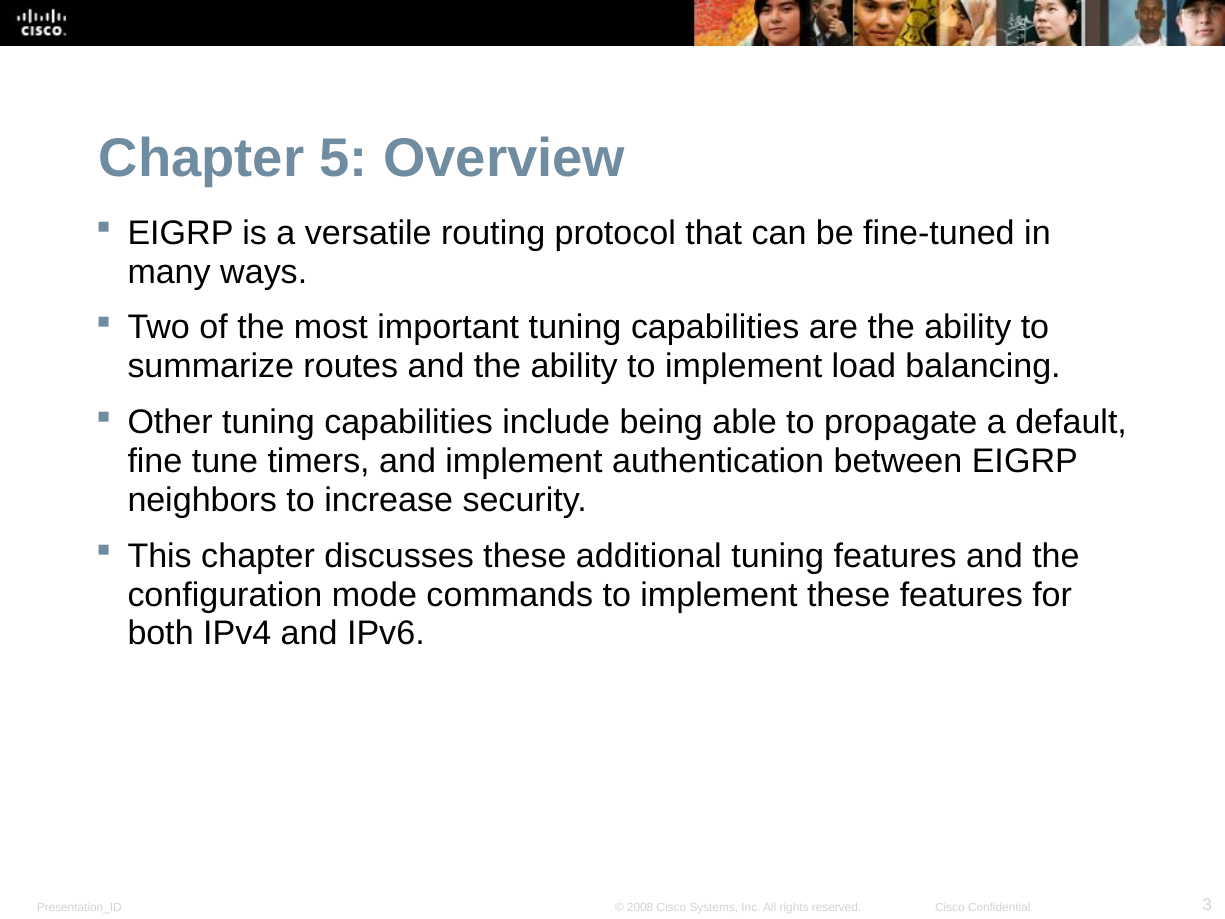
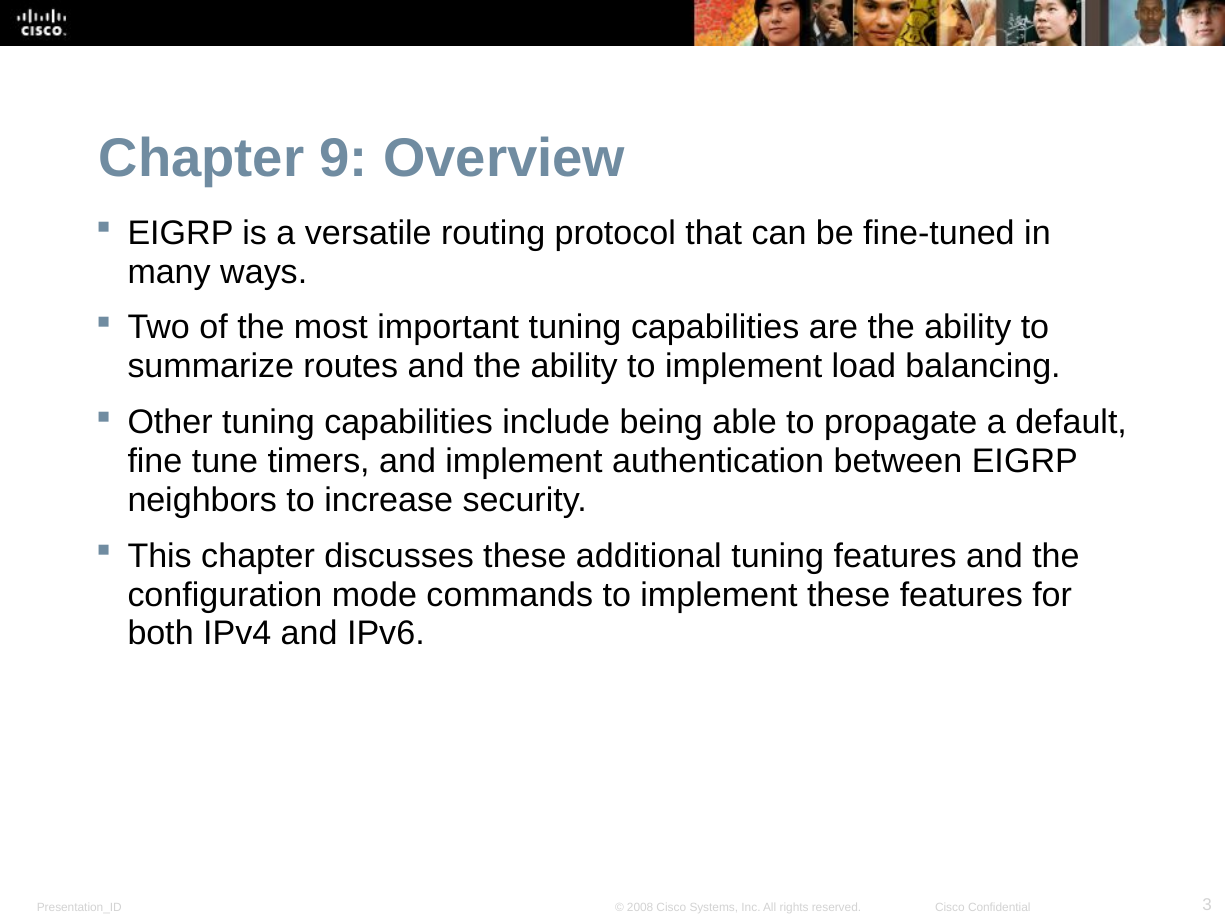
5: 5 -> 9 (344, 159)
